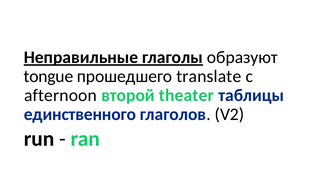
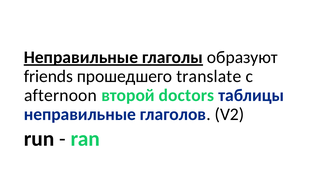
tongue: tongue -> friends (48, 76)
theater: theater -> doctors (186, 95)
единственного: единственного -> неправильные (80, 114)
